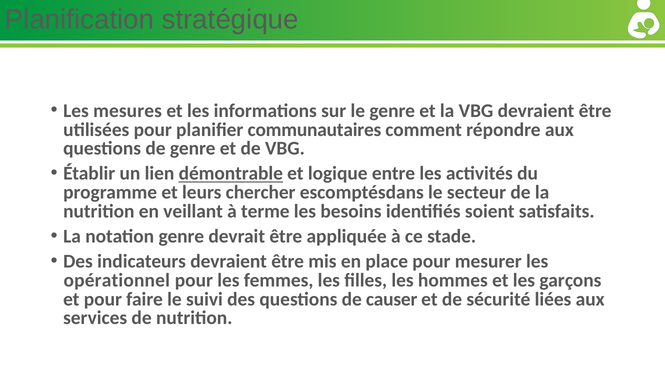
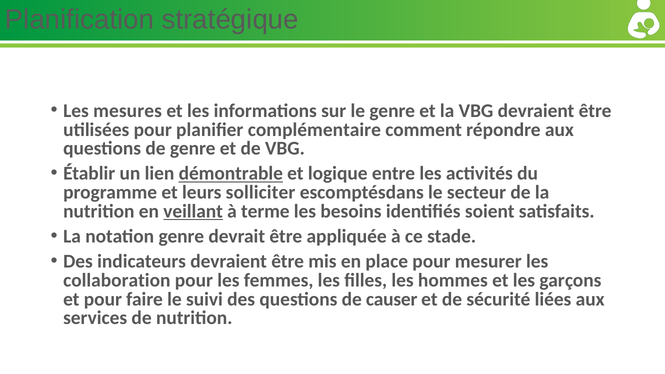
communautaires: communautaires -> complémentaire (314, 130)
chercher: chercher -> solliciter (261, 192)
veillant underline: none -> present (193, 211)
opérationnel: opérationnel -> collaboration (117, 280)
